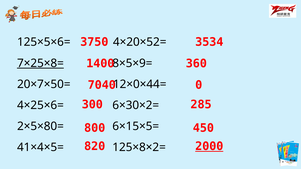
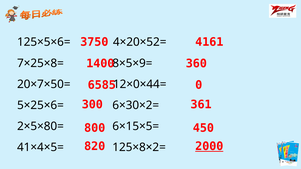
3534: 3534 -> 4161 (209, 42)
7×25×8= underline: present -> none (40, 63)
7040: 7040 -> 6585 (102, 85)
285: 285 -> 361 (201, 105)
4×25×6=: 4×25×6= -> 5×25×6= (40, 105)
